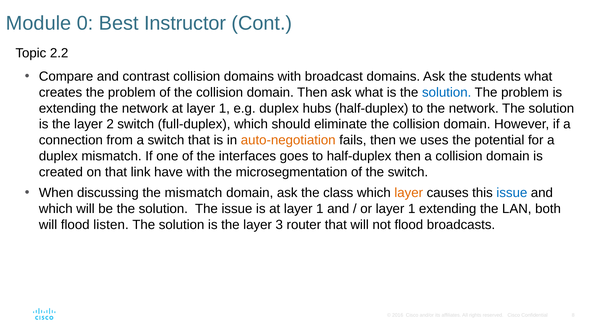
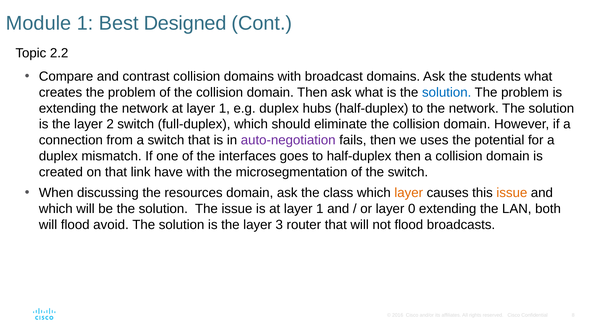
Module 0: 0 -> 1 (85, 23)
Instructor: Instructor -> Designed (185, 23)
auto-negotiation colour: orange -> purple (288, 140)
the mismatch: mismatch -> resources (194, 193)
issue colour: blue -> orange (512, 193)
or layer 1: 1 -> 0 (412, 209)
listen: listen -> avoid (111, 225)
